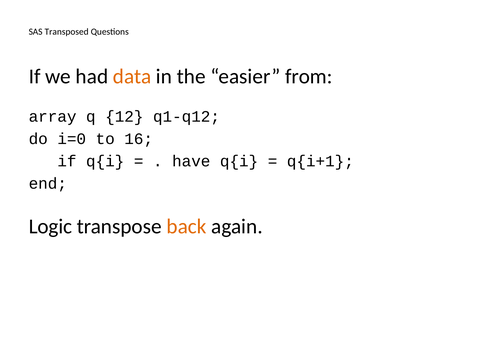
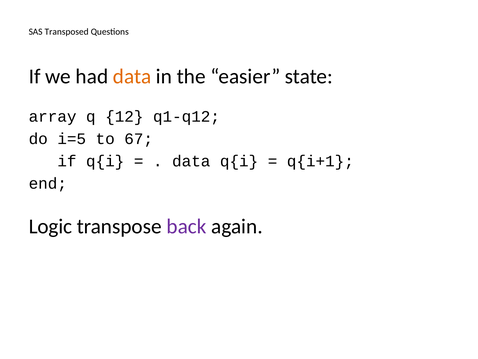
from: from -> state (309, 76)
i=0: i=0 -> i=5 (72, 139)
16: 16 -> 67 (139, 139)
have: have -> data (191, 161)
back colour: orange -> purple (186, 226)
